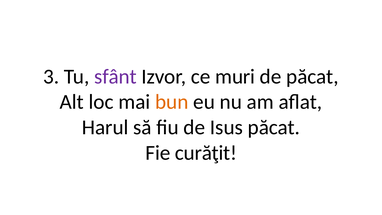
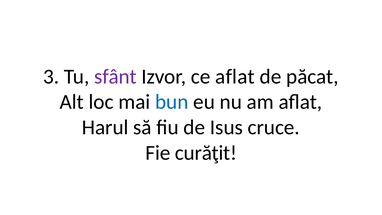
ce muri: muri -> aflat (235, 76)
bun colour: orange -> blue (172, 102)
Isus păcat: păcat -> cruce (274, 127)
